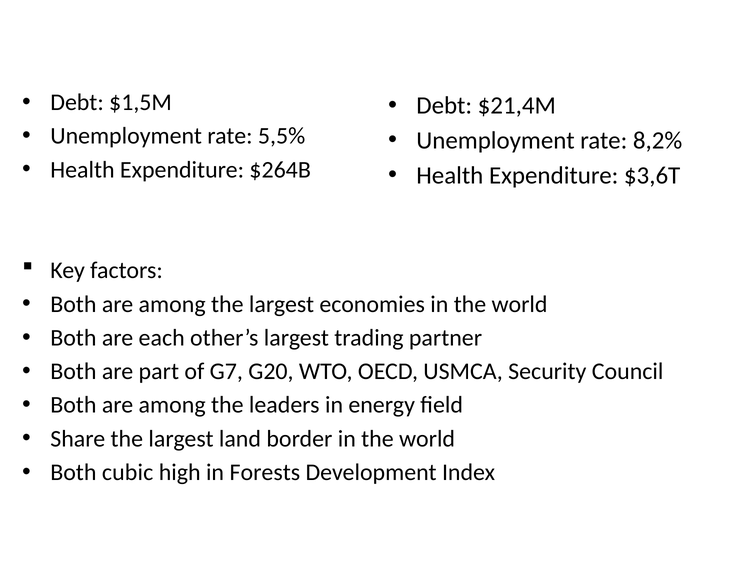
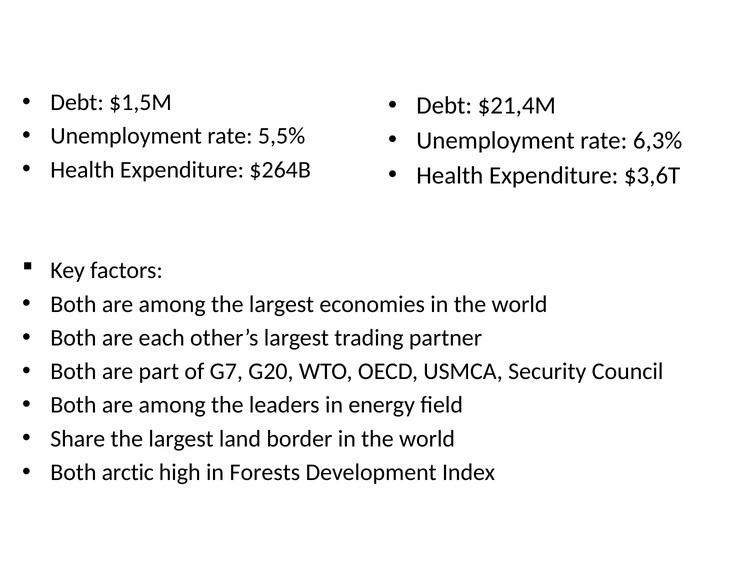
8,2%: 8,2% -> 6,3% (658, 141)
cubic: cubic -> arctic (128, 473)
